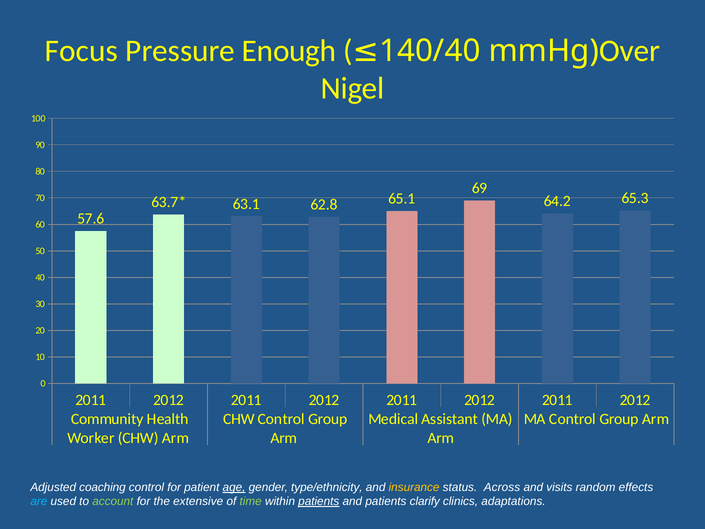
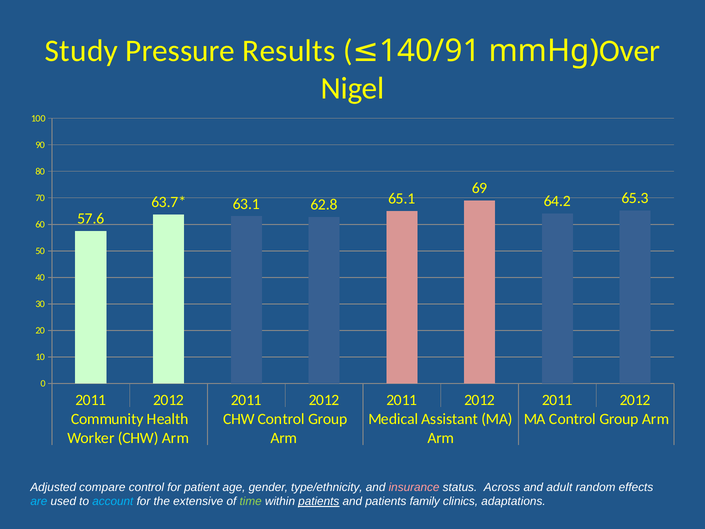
Focus: Focus -> Study (81, 51)
Enough: Enough -> Results (289, 51)
140/40: 140/40 -> 140/91 (430, 51)
coaching: coaching -> compare (102, 487)
age underline: present -> none (234, 487)
insurance colour: yellow -> pink (414, 487)
visits: visits -> adult (559, 487)
account colour: light green -> light blue (113, 501)
clarify: clarify -> family (425, 501)
